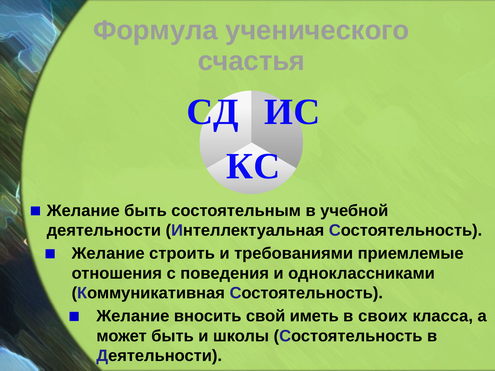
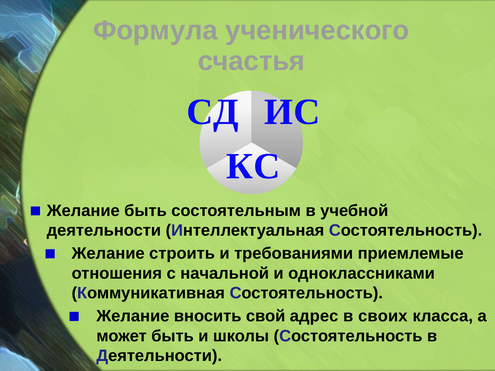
поведения: поведения -> начальной (225, 273)
иметь: иметь -> адрес (314, 316)
